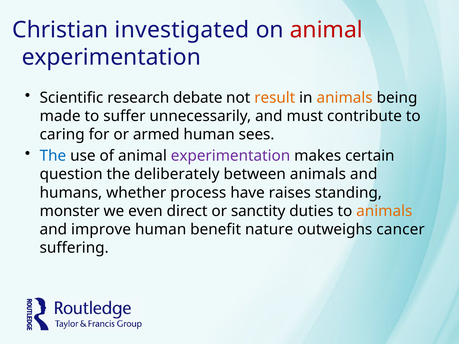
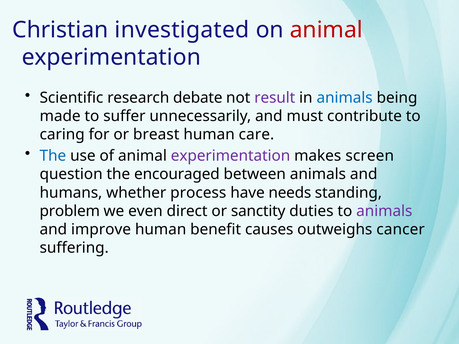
result colour: orange -> purple (275, 98)
animals colour: orange -> blue (345, 98)
armed: armed -> breast (156, 135)
sees: sees -> care (256, 135)
certain: certain -> screen (370, 156)
deliberately: deliberately -> encouraged (177, 174)
raises: raises -> needs (290, 193)
monster: monster -> problem (70, 211)
animals colour: orange -> purple (384, 211)
nature: nature -> causes (269, 229)
